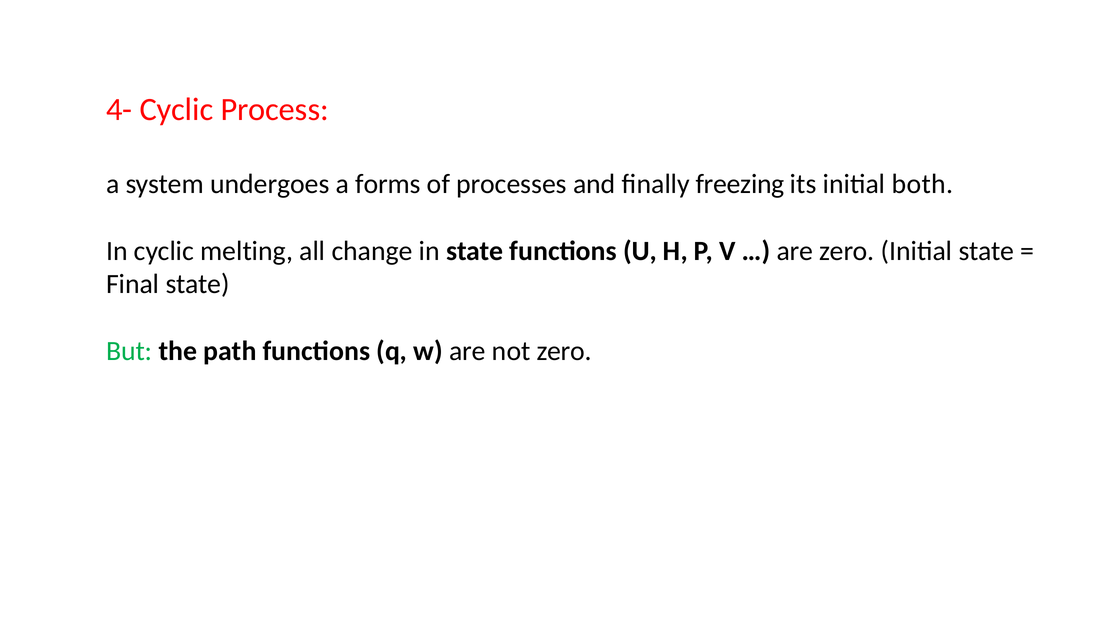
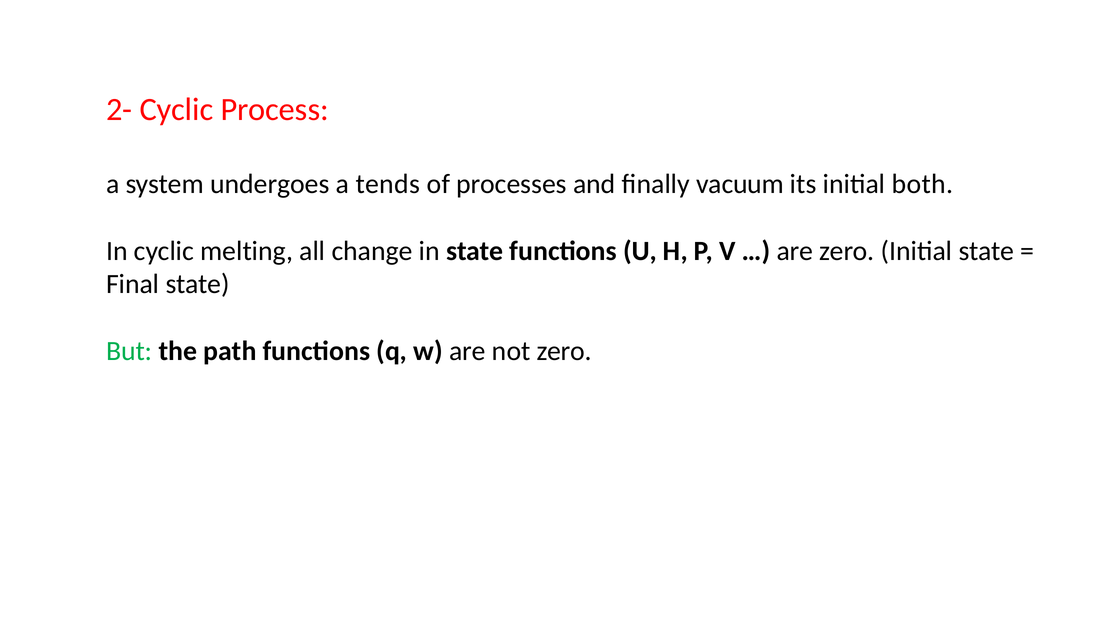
4-: 4- -> 2- (119, 109)
forms: forms -> tends (388, 184)
freezing: freezing -> vacuum (740, 184)
